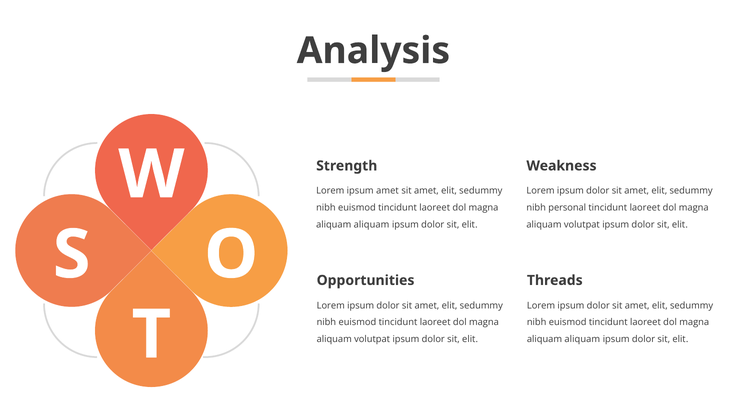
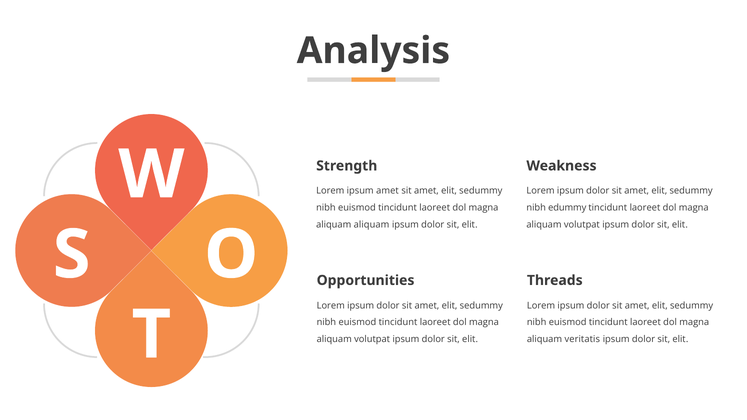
personal: personal -> edummy (567, 208)
aliquam: aliquam -> veritatis (582, 339)
